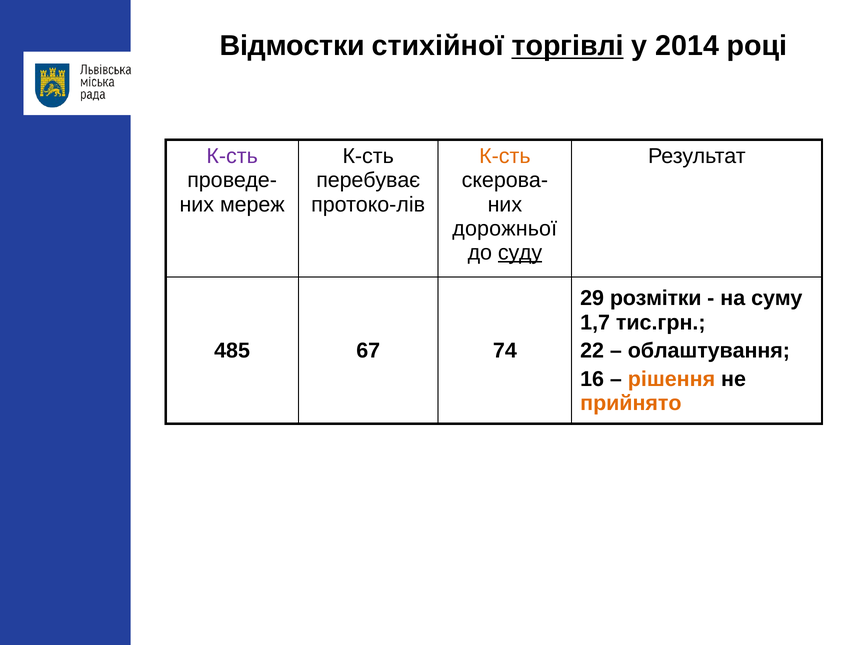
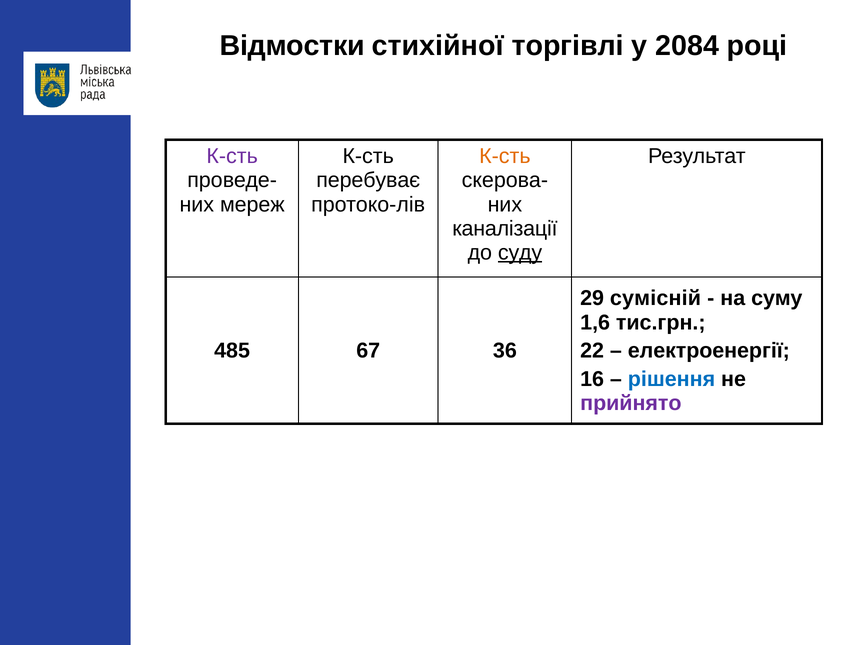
торгівлі underline: present -> none (568, 46)
2014: 2014 -> 2084 (687, 46)
дорожньої: дорожньої -> каналізації (505, 228)
розмітки: розмітки -> сумісній (656, 298)
1,7: 1,7 -> 1,6 (595, 322)
74: 74 -> 36 (505, 350)
облаштування: облаштування -> електроенергії (709, 350)
рішення colour: orange -> blue (671, 379)
прийнято colour: orange -> purple (631, 403)
